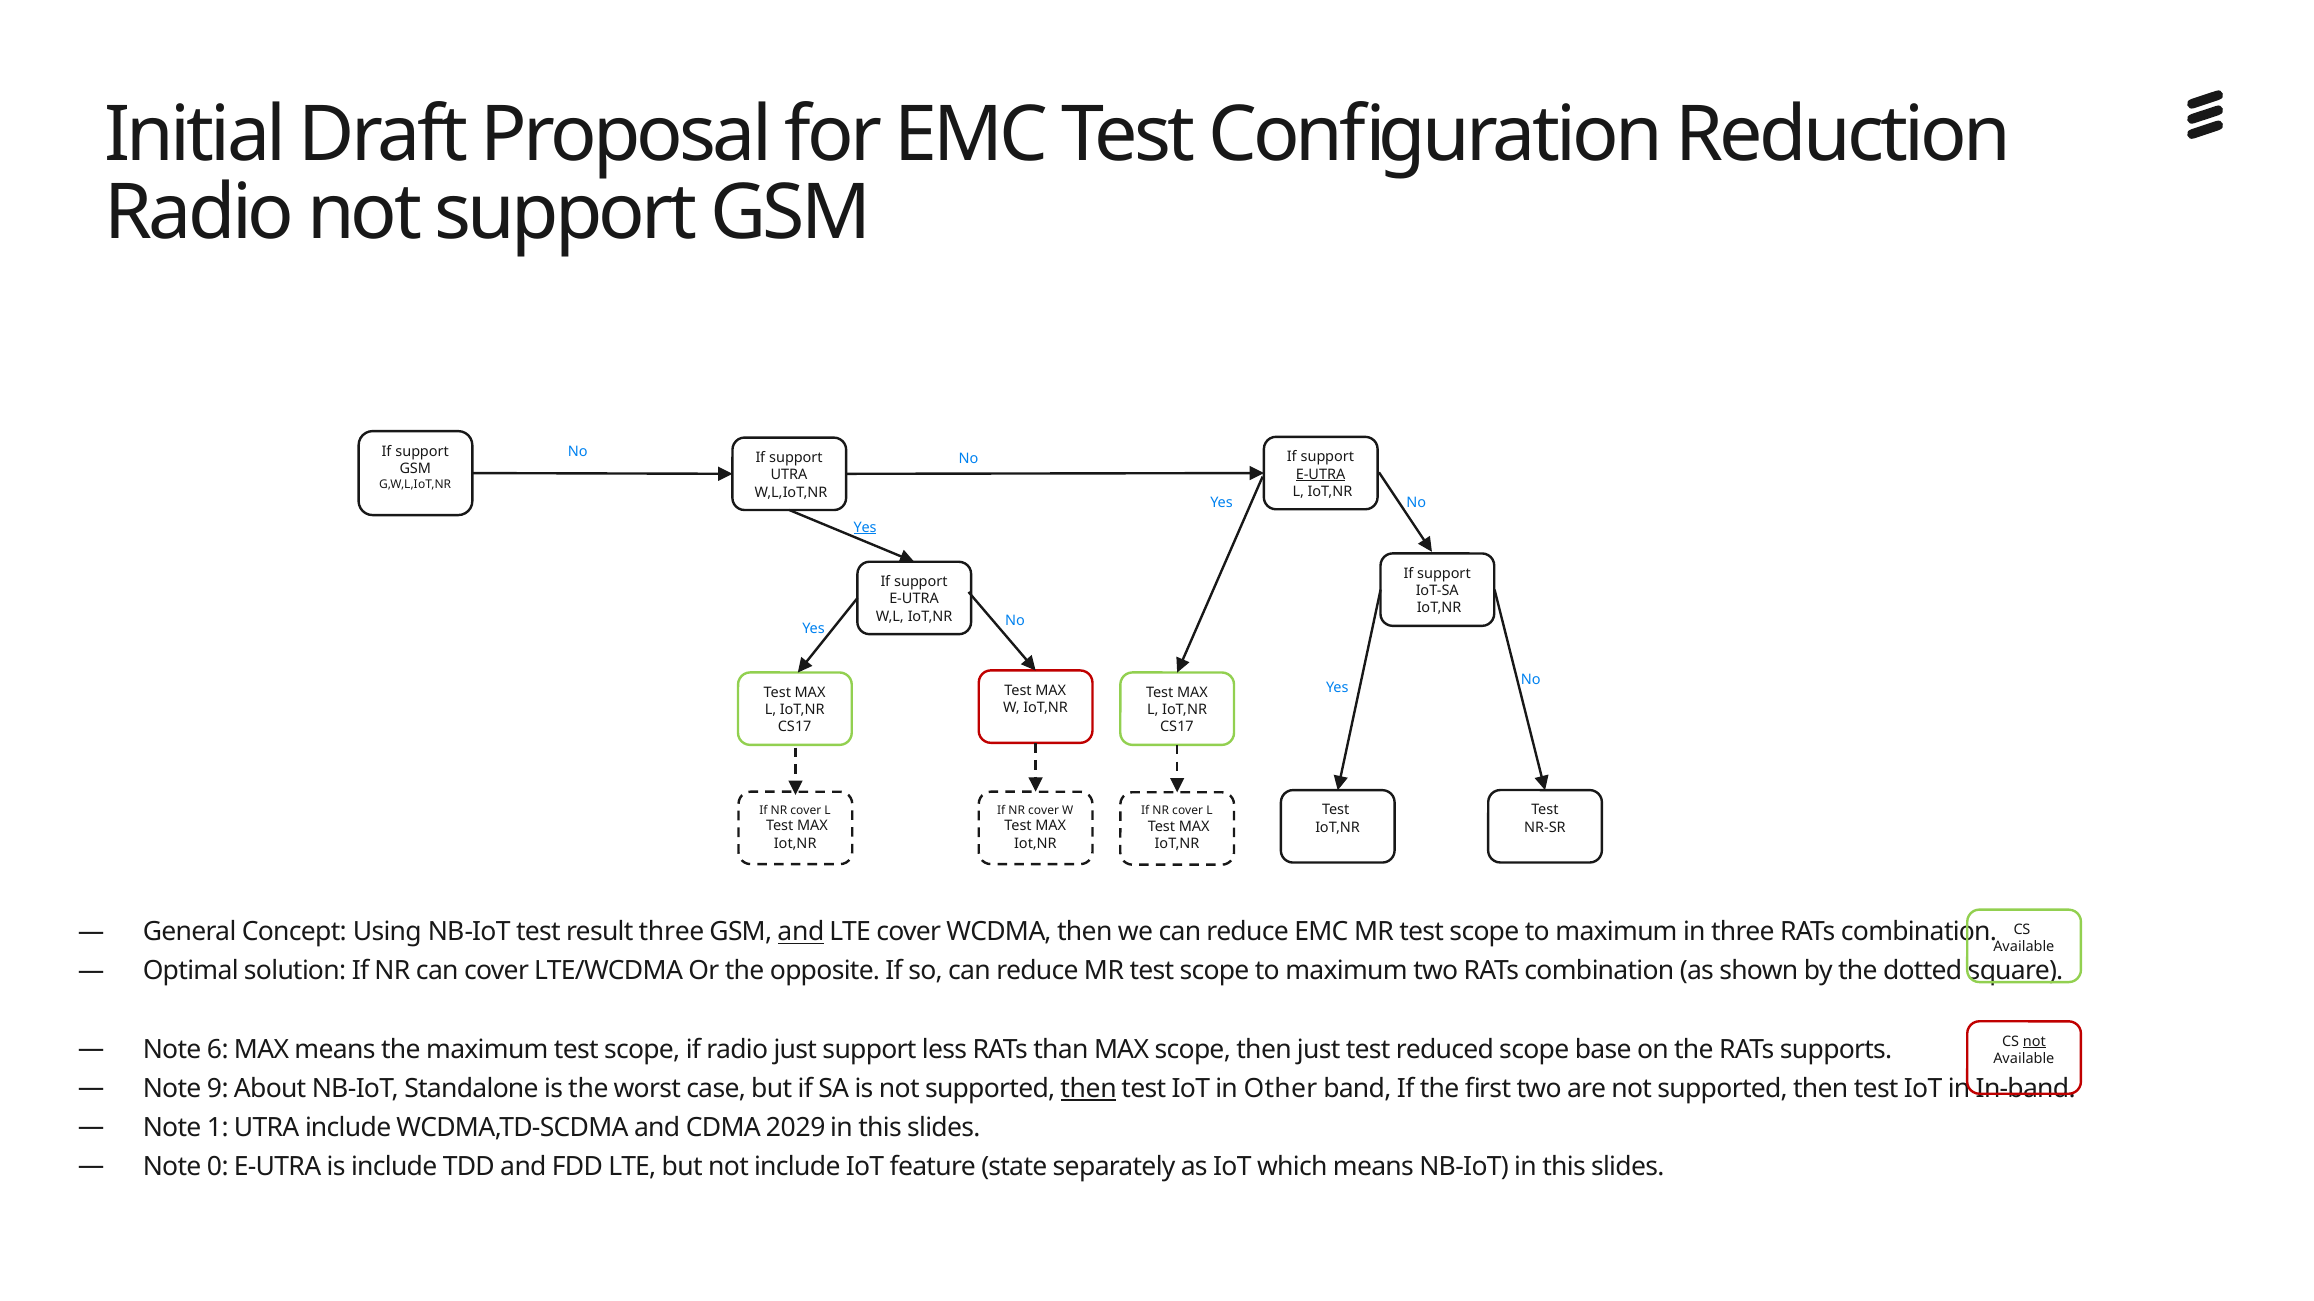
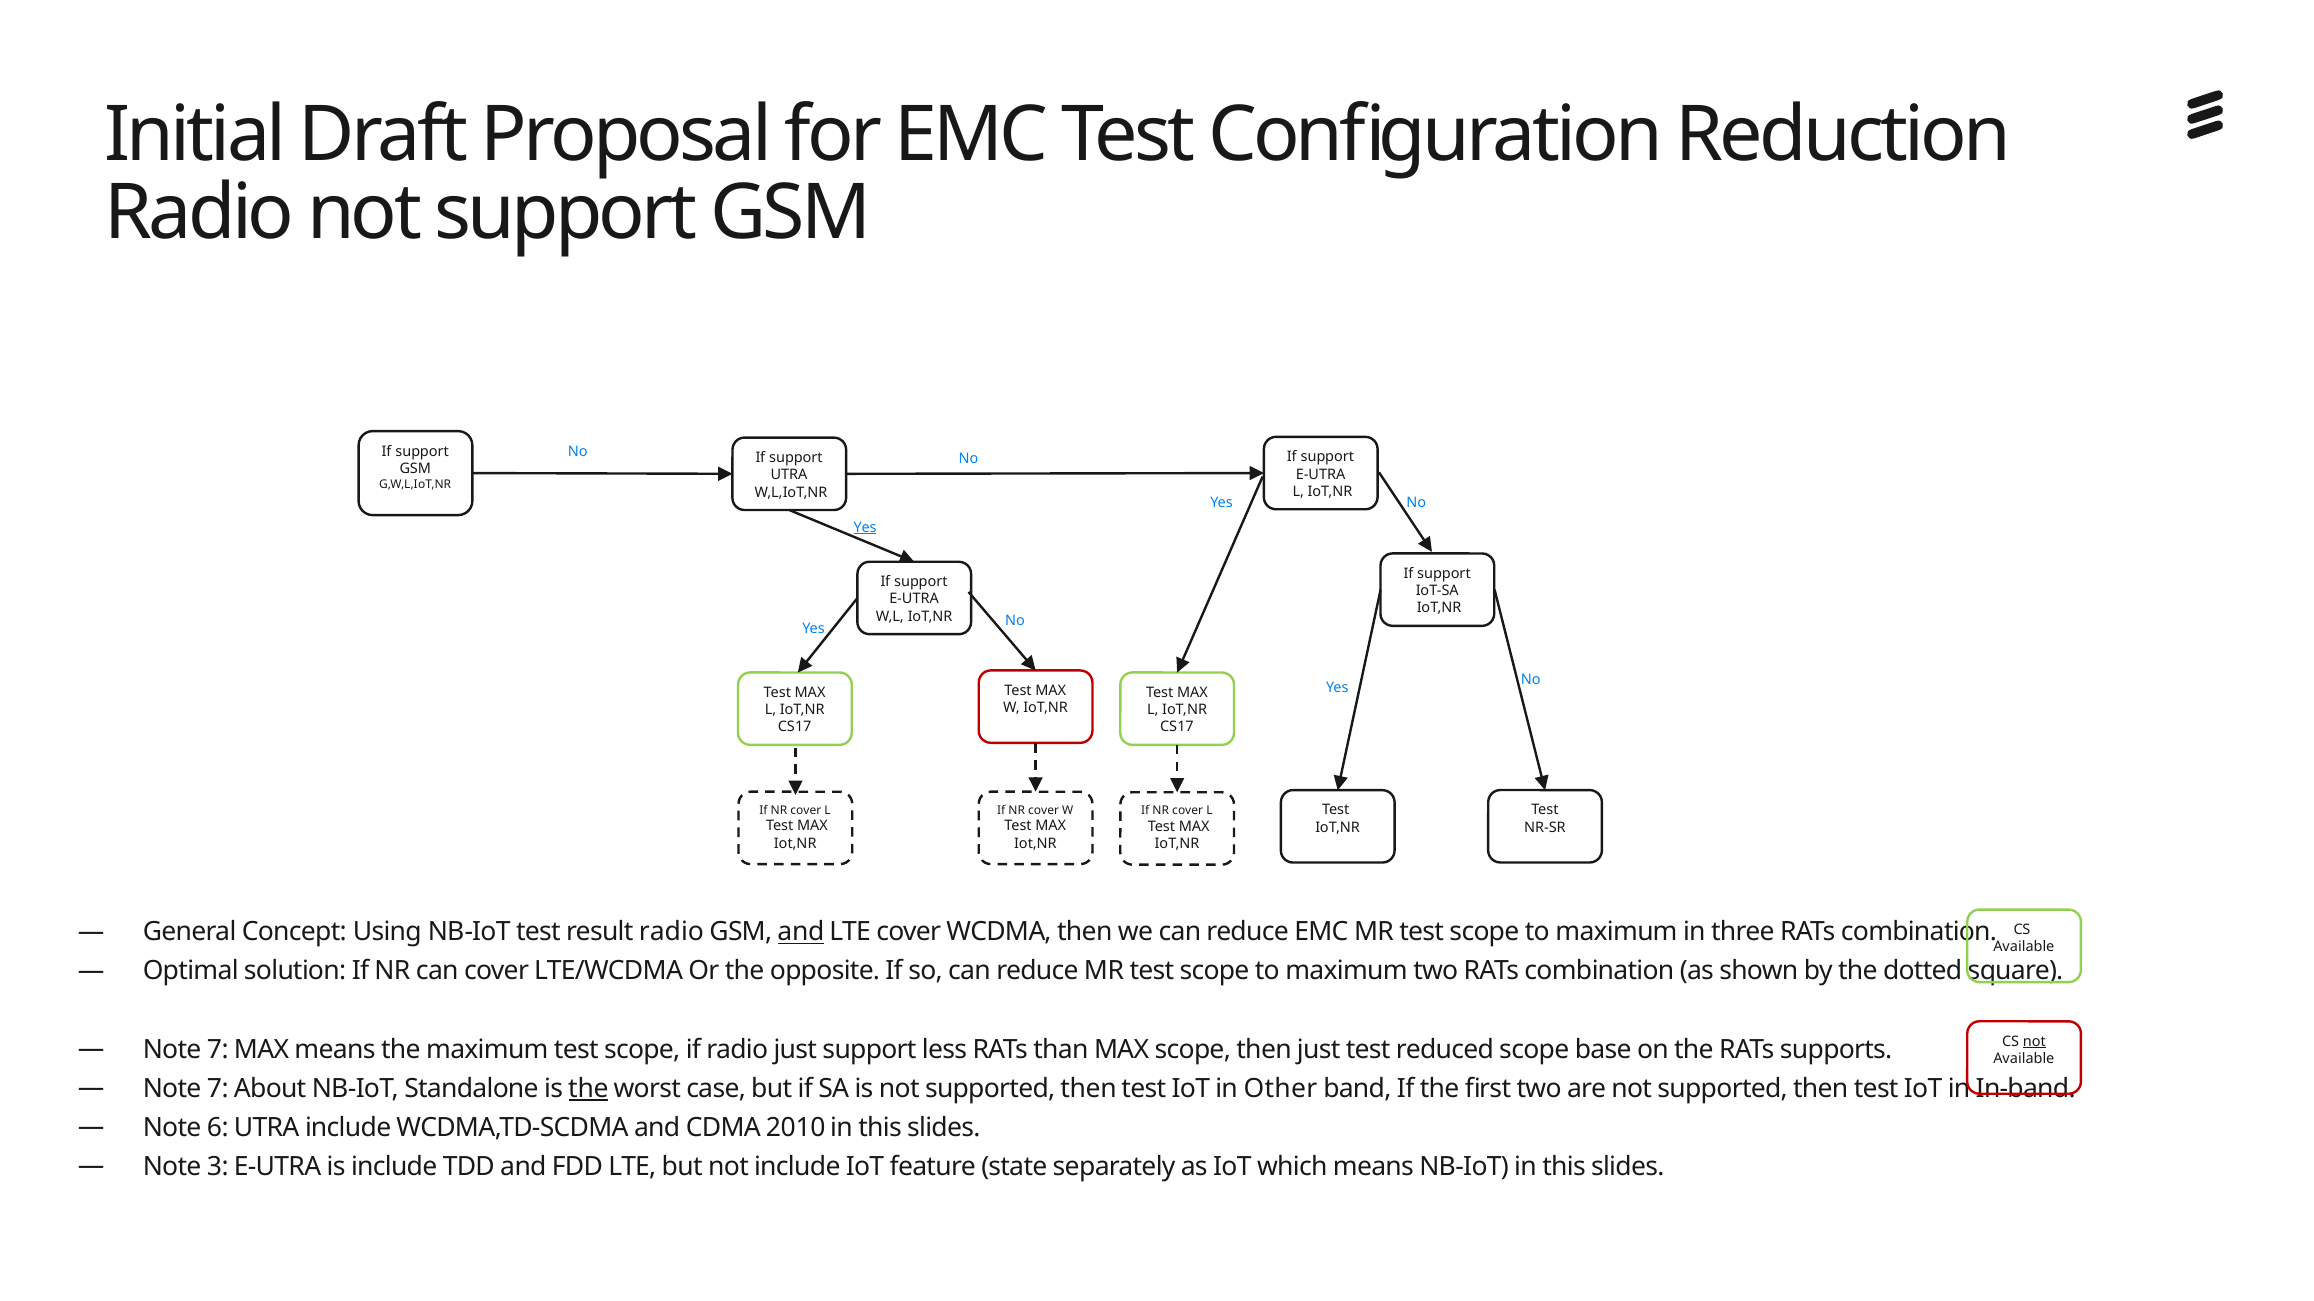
E-UTRA underline: present -> none (1321, 474)
result three: three -> radio (671, 933)
6: 6 -> 7 (218, 1050)
9: 9 -> 7 (218, 1089)
the underline: none -> present (588, 1089)
then underline: present -> none (1089, 1089)
1: 1 -> 6 (218, 1128)
2029: 2029 -> 2010 (796, 1128)
0: 0 -> 3 (218, 1167)
